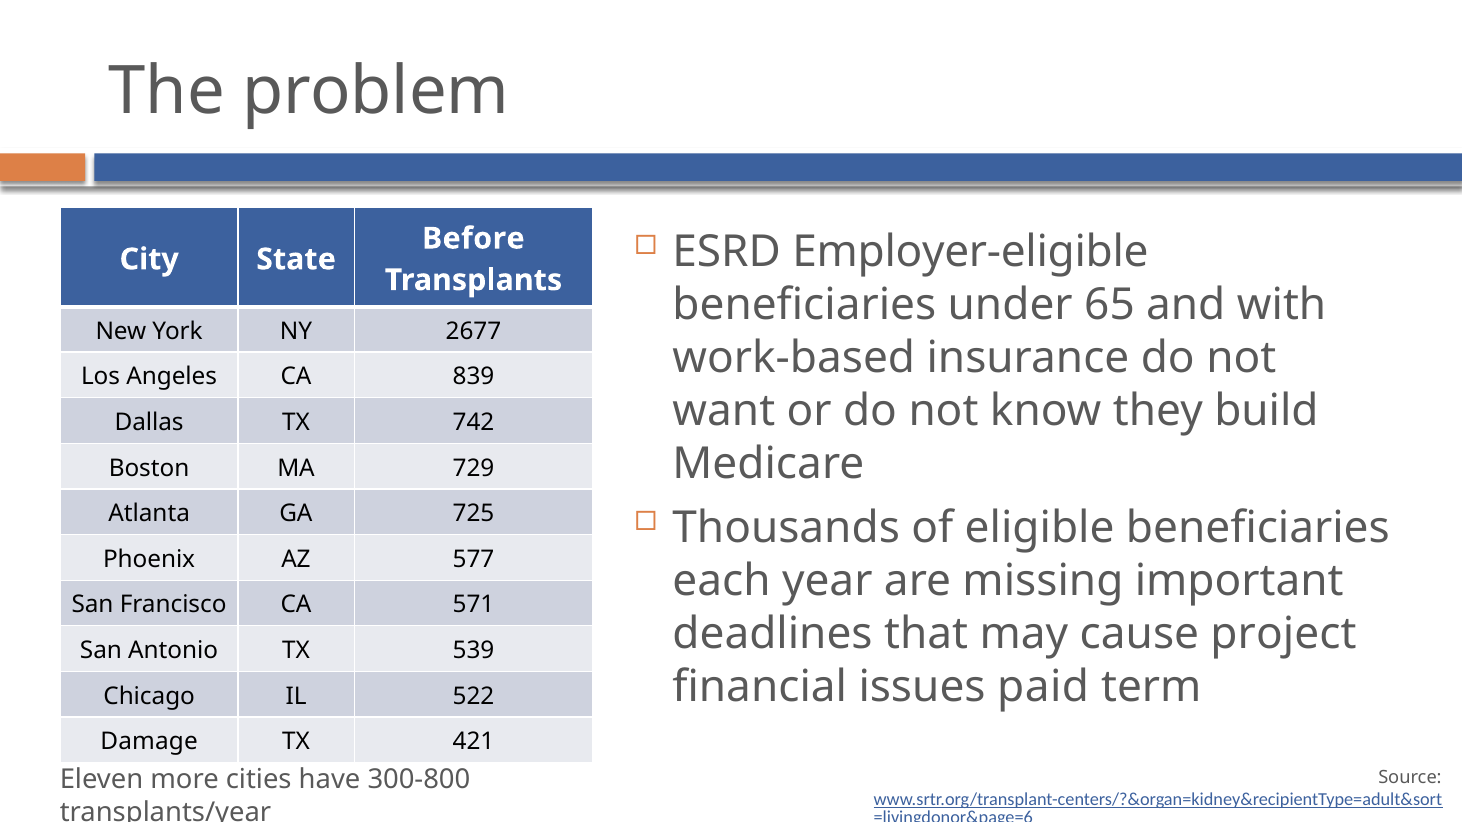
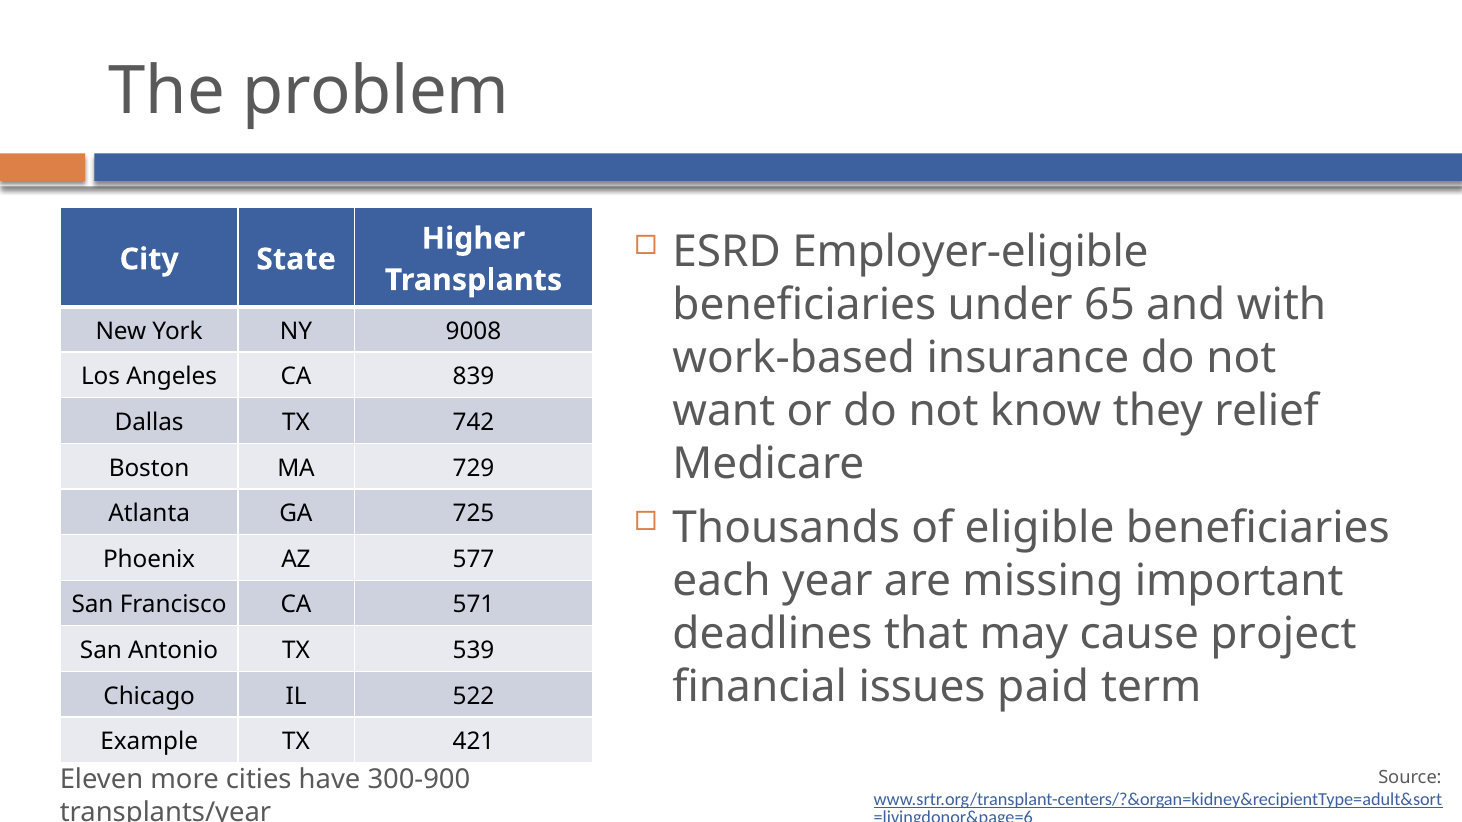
Before: Before -> Higher (473, 239)
2677: 2677 -> 9008 (473, 331)
build: build -> relief (1267, 411)
Damage: Damage -> Example (149, 742)
300-800: 300-800 -> 300-900 (419, 780)
